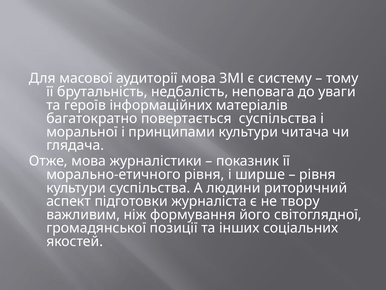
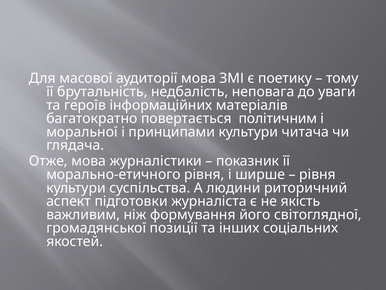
систему: систему -> поетику (285, 78)
повертається суспільства: суспільства -> політичним (278, 118)
твору: твору -> якість (300, 201)
